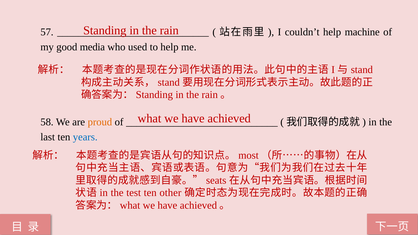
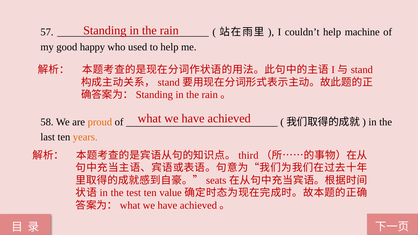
media: media -> happy (92, 47)
years colour: blue -> orange (85, 137)
most: most -> third (248, 155)
other: other -> value (171, 193)
